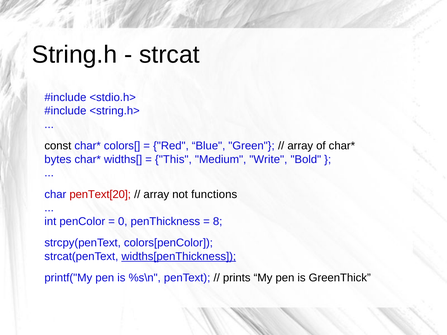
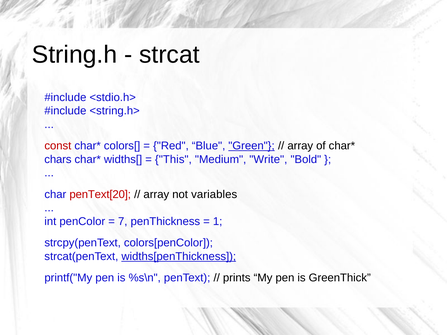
const colour: black -> red (58, 146)
Green underline: none -> present (252, 146)
bytes: bytes -> chars (58, 159)
functions: functions -> variables (214, 194)
0: 0 -> 7 (123, 221)
8: 8 -> 1 (218, 221)
